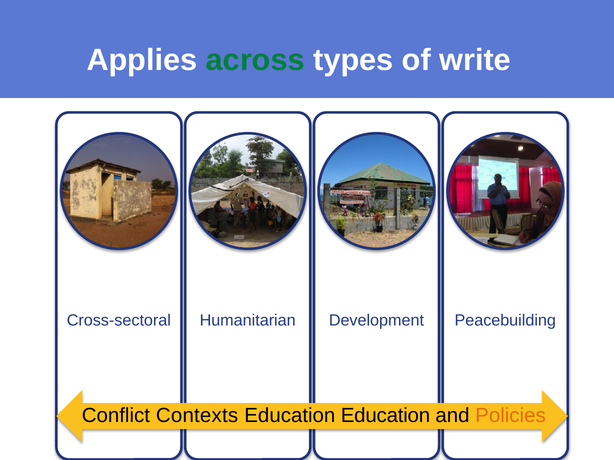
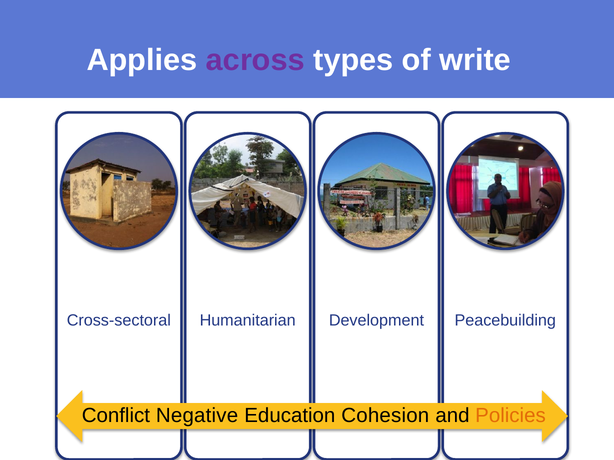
across colour: green -> purple (255, 60)
Contexts: Contexts -> Negative (197, 416)
Education Education: Education -> Cohesion (385, 416)
